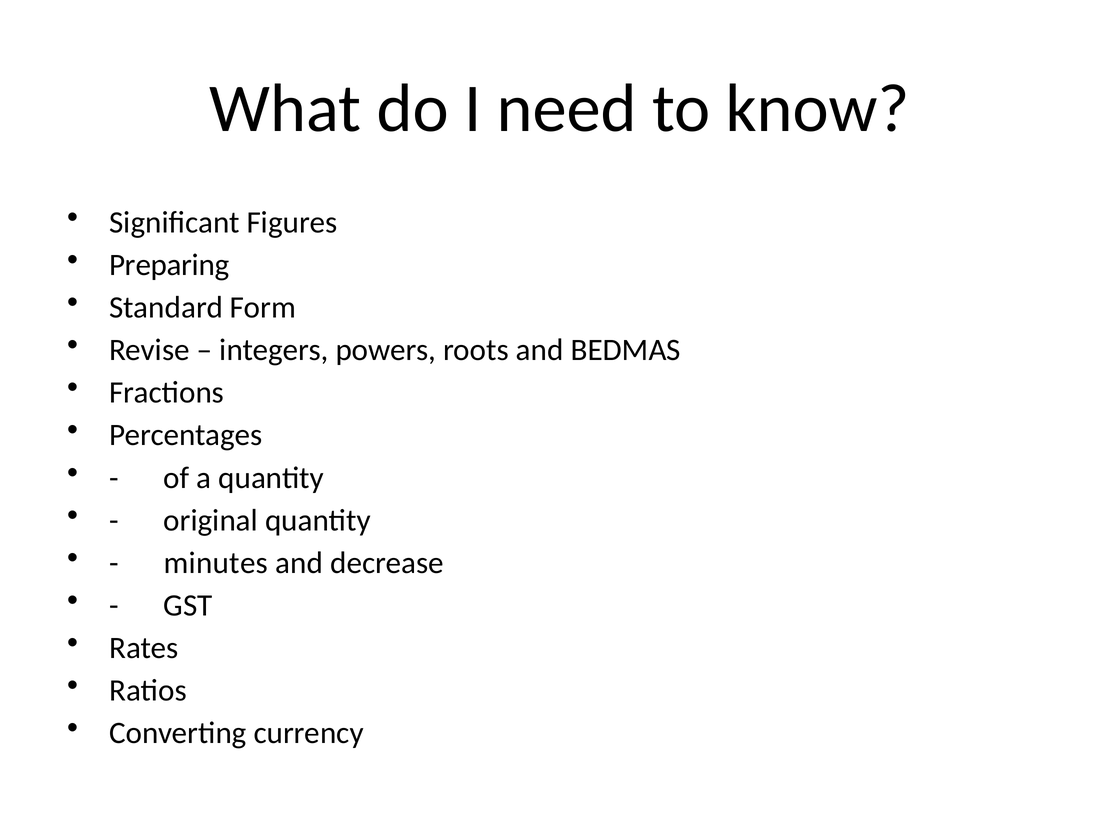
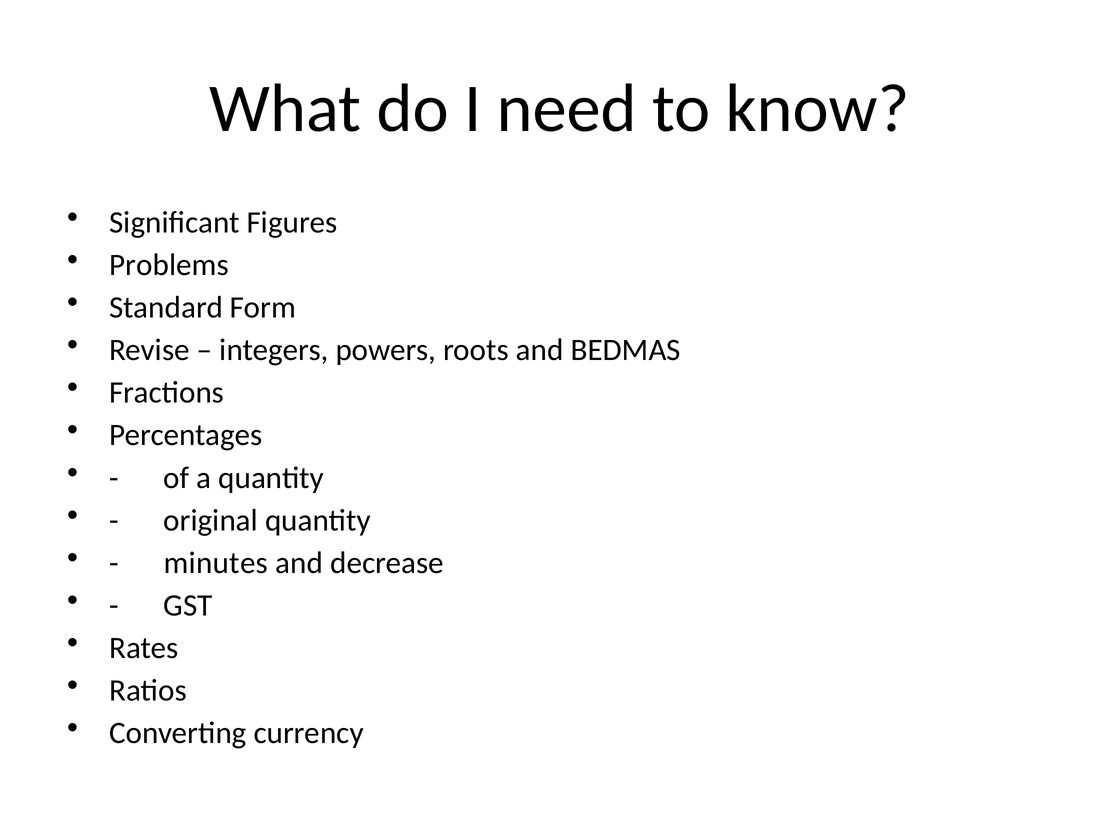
Preparing: Preparing -> Problems (169, 265)
